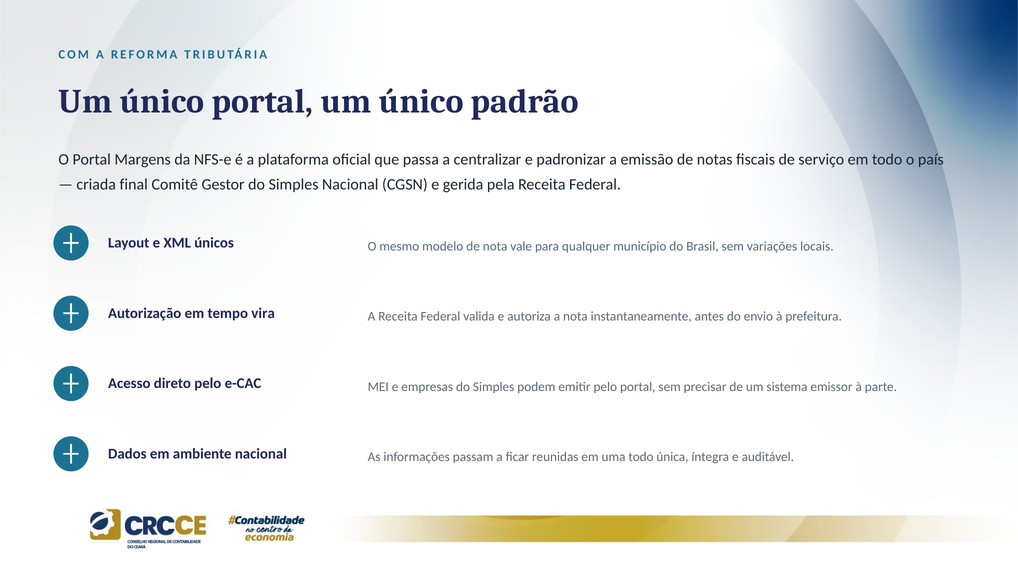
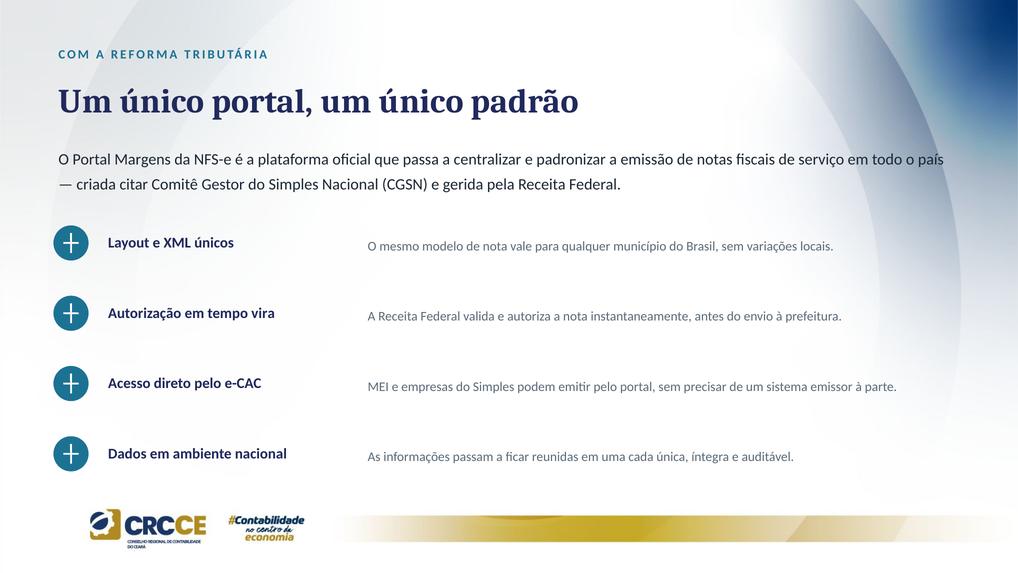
final: final -> citar (134, 184)
uma todo: todo -> cada (641, 457)
